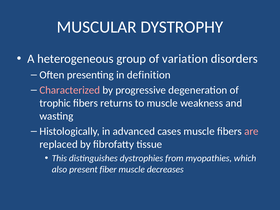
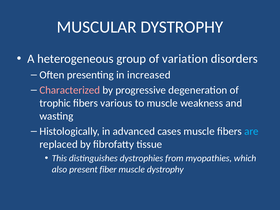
definition: definition -> increased (149, 75)
returns: returns -> various (116, 103)
are colour: pink -> light blue (251, 131)
muscle decreases: decreases -> dystrophy (165, 169)
